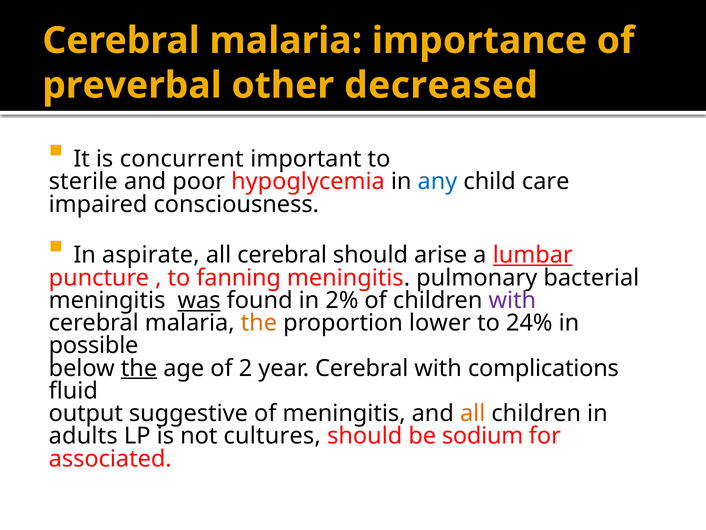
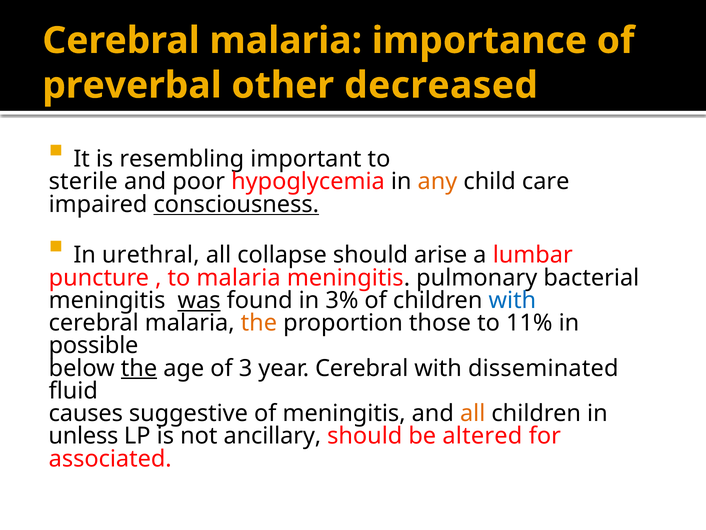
concurrent: concurrent -> resembling (182, 159)
any colour: blue -> orange (437, 182)
consciousness underline: none -> present (236, 204)
aspirate: aspirate -> urethral (151, 255)
all cerebral: cerebral -> collapse (282, 255)
lumbar underline: present -> none (533, 255)
to fanning: fanning -> malaria (239, 278)
2%: 2% -> 3% (342, 300)
with colour: purple -> blue (512, 300)
lower: lower -> those (440, 323)
24%: 24% -> 11% (529, 323)
2: 2 -> 3 (246, 368)
complications: complications -> disseminated (543, 368)
output: output -> causes (86, 413)
adults: adults -> unless (83, 436)
cultures: cultures -> ancillary (272, 436)
sodium: sodium -> altered (482, 436)
